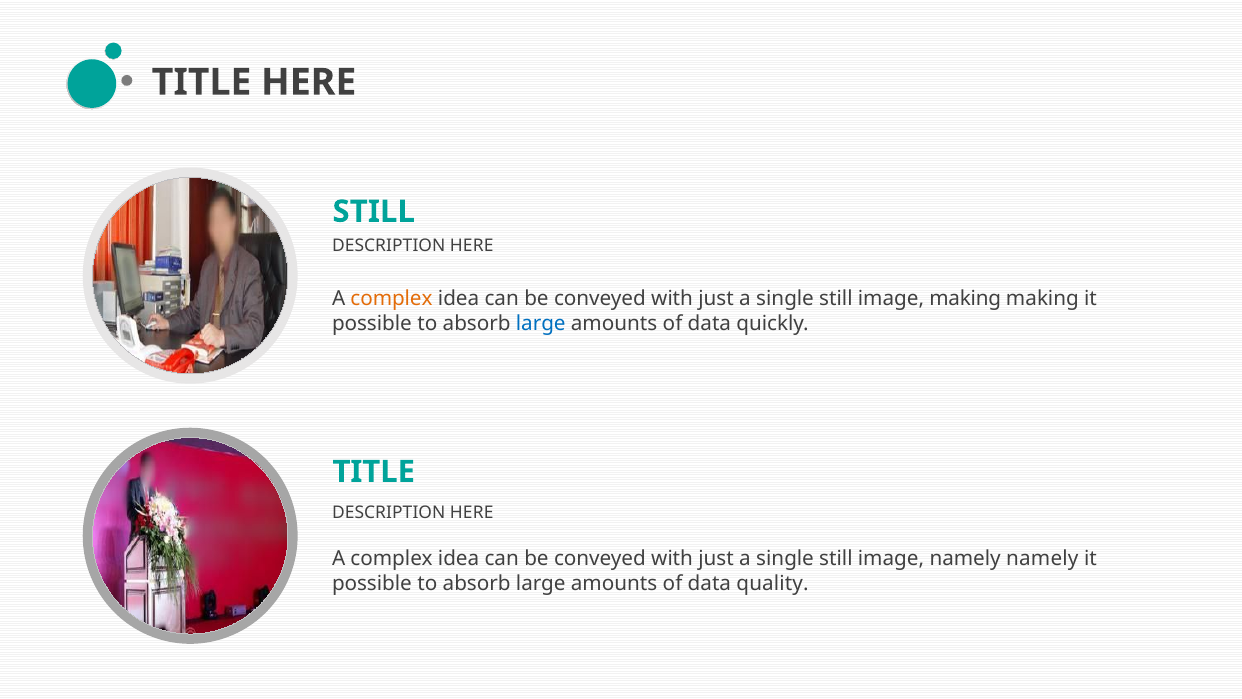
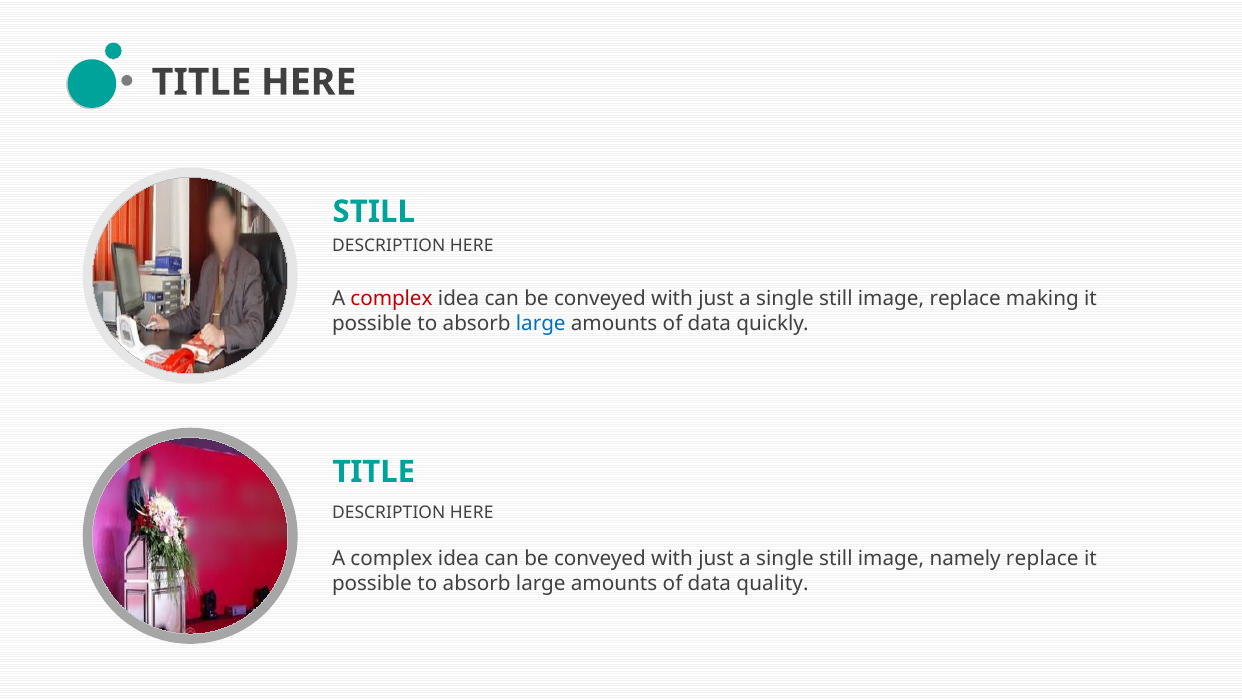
complex colour: orange -> red (391, 298)
image making: making -> replace (965, 298)
namely namely: namely -> replace (1042, 558)
